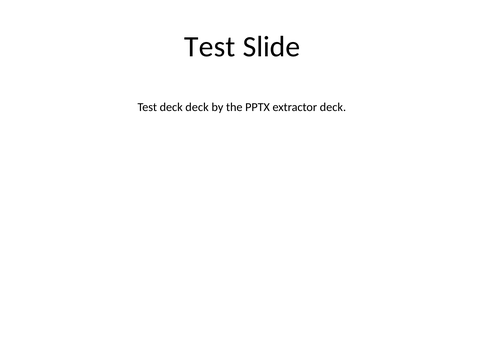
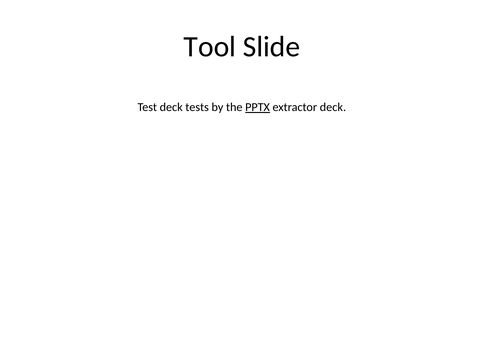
Test: Test -> Tool (210, 47)
deck deck: deck -> tests (197, 107)
PPTX underline: none -> present (258, 107)
